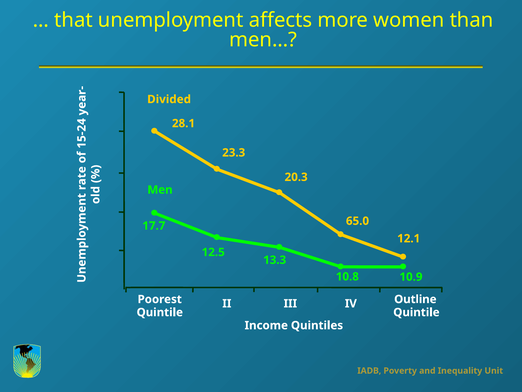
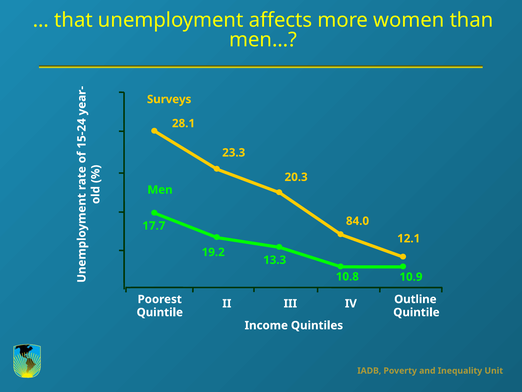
Divided: Divided -> Surveys (169, 99)
65.0: 65.0 -> 84.0 (357, 221)
12.5: 12.5 -> 19.2 (213, 252)
